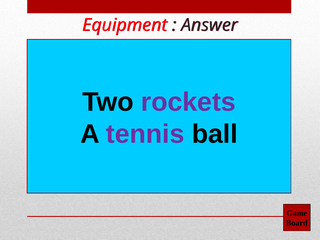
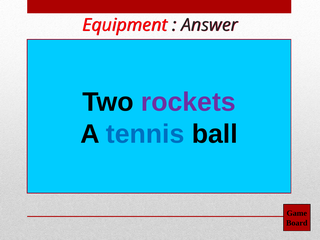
tennis colour: purple -> blue (145, 134)
